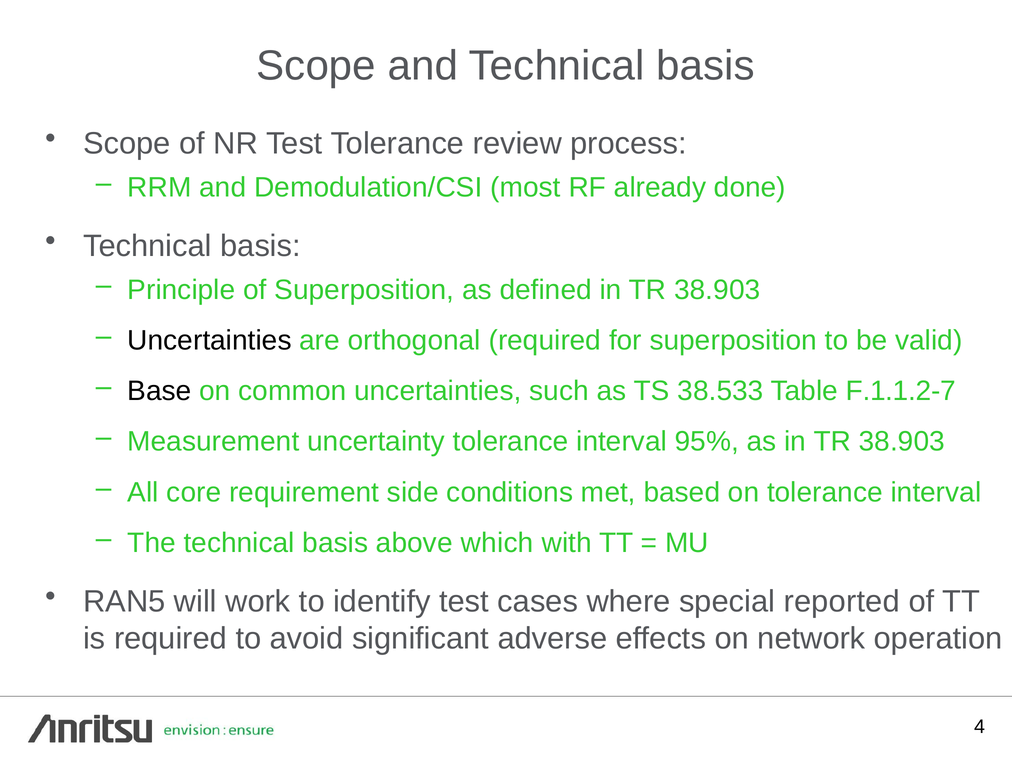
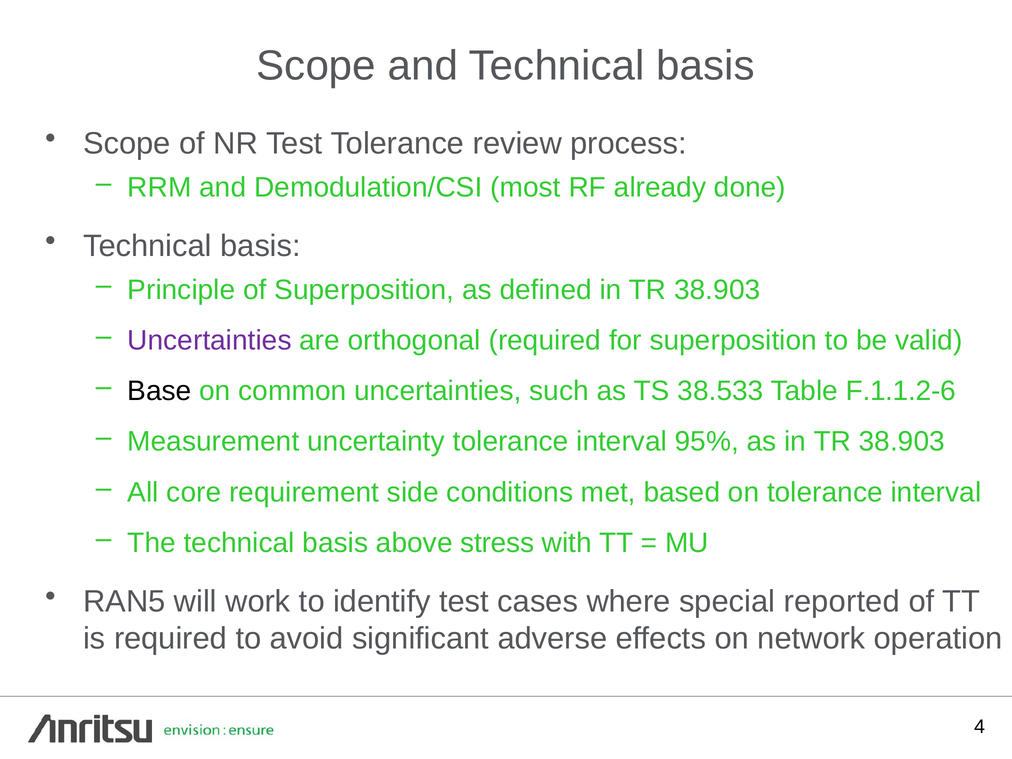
Uncertainties colour: black -> purple (210, 340)
F.1.1.2-7: F.1.1.2-7 -> F.1.1.2-6 (901, 391)
which: which -> stress (497, 543)
